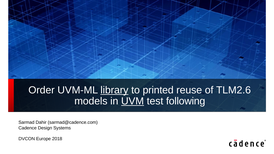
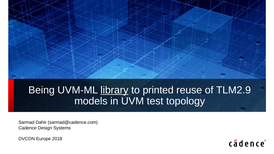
Order: Order -> Being (42, 90)
TLM2.6: TLM2.6 -> TLM2.9 (234, 90)
UVM underline: present -> none (133, 101)
following: following -> topology (186, 101)
